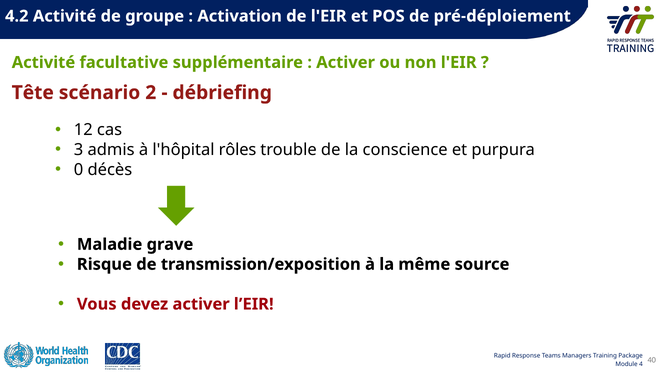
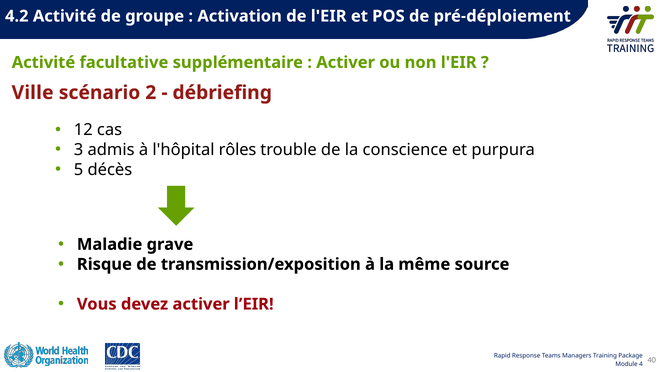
Tête: Tête -> Ville (33, 93)
0: 0 -> 5 (79, 170)
